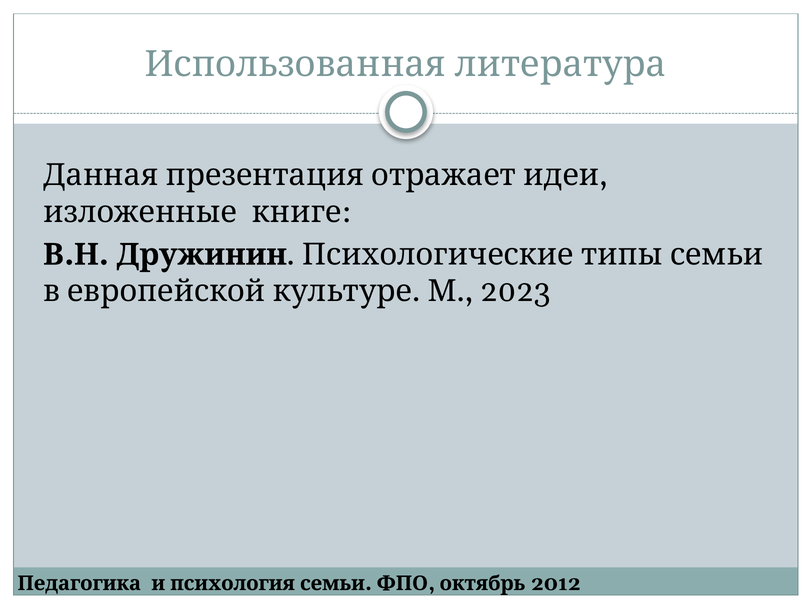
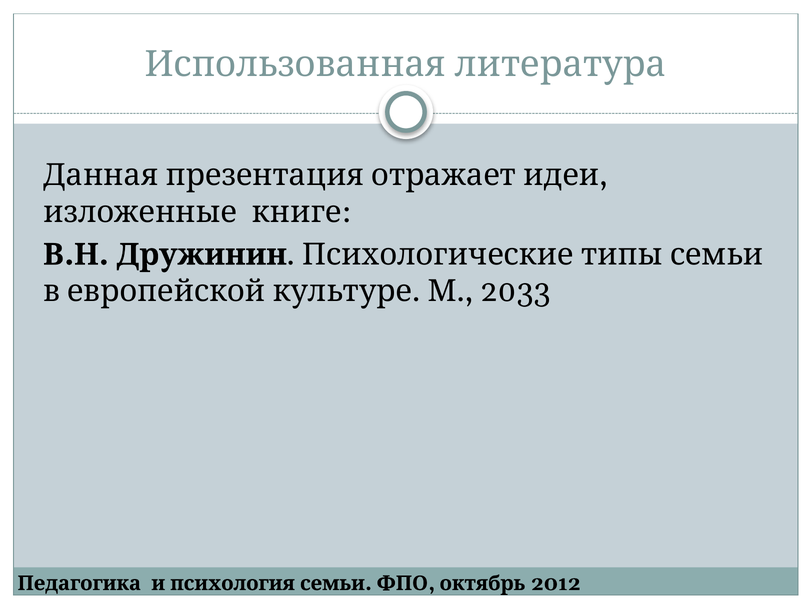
2023: 2023 -> 2033 (516, 291)
